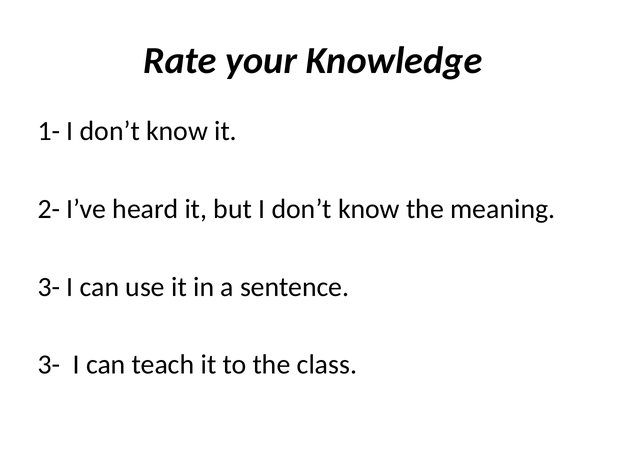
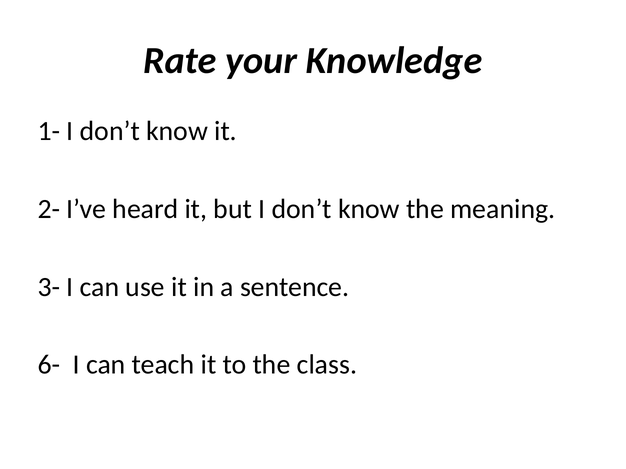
3-: 3- -> 6- (49, 365)
